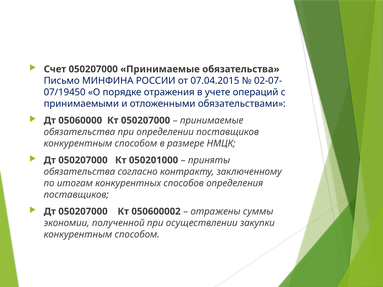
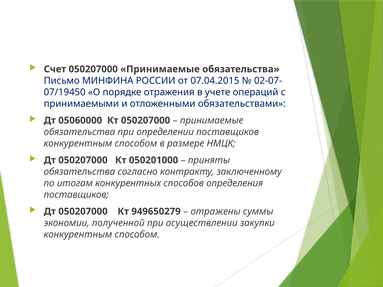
050600002: 050600002 -> 949650279 (156, 212)
